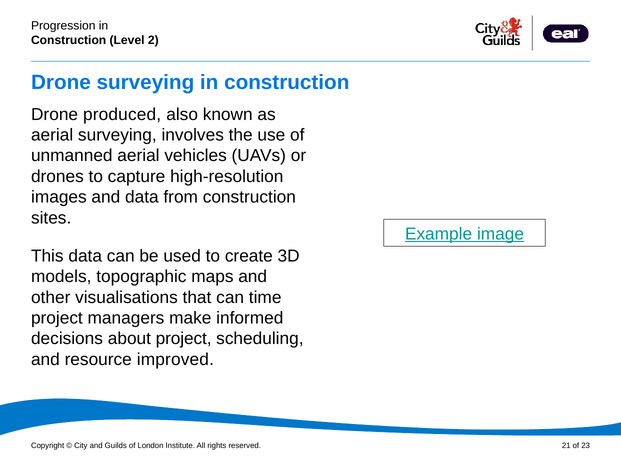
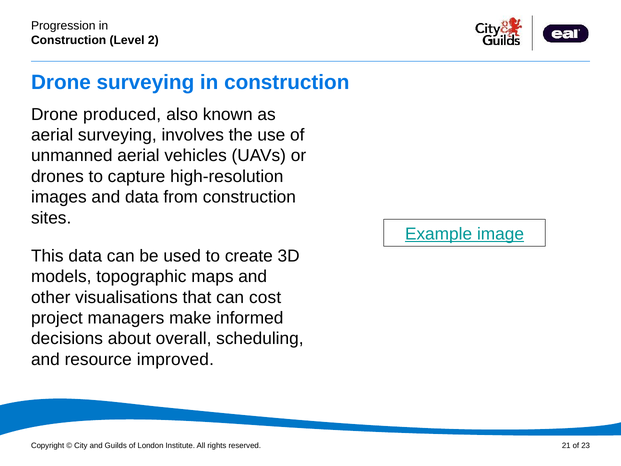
time: time -> cost (265, 297)
about project: project -> overall (184, 339)
